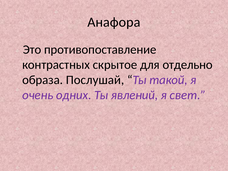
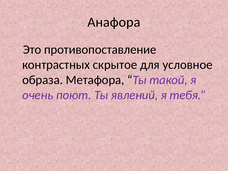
отдельно: отдельно -> условное (188, 65)
Послушай: Послушай -> Метафора (95, 80)
одних: одних -> поют (74, 95)
свет: свет -> тебя (188, 95)
